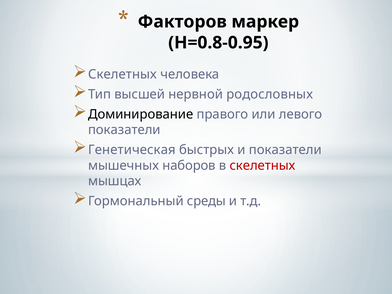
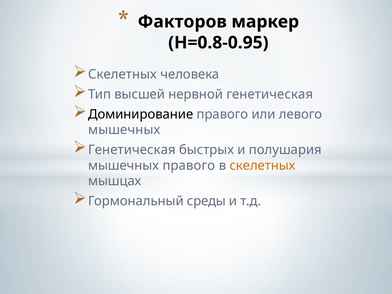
нервной родословных: родословных -> генетическая (270, 94)
показатели: показатели -> мышечных (124, 130)
и показатели: показатели -> полушария (285, 150)
мышечных наборов: наборов -> правого (189, 165)
скелетных colour: red -> orange (262, 165)
